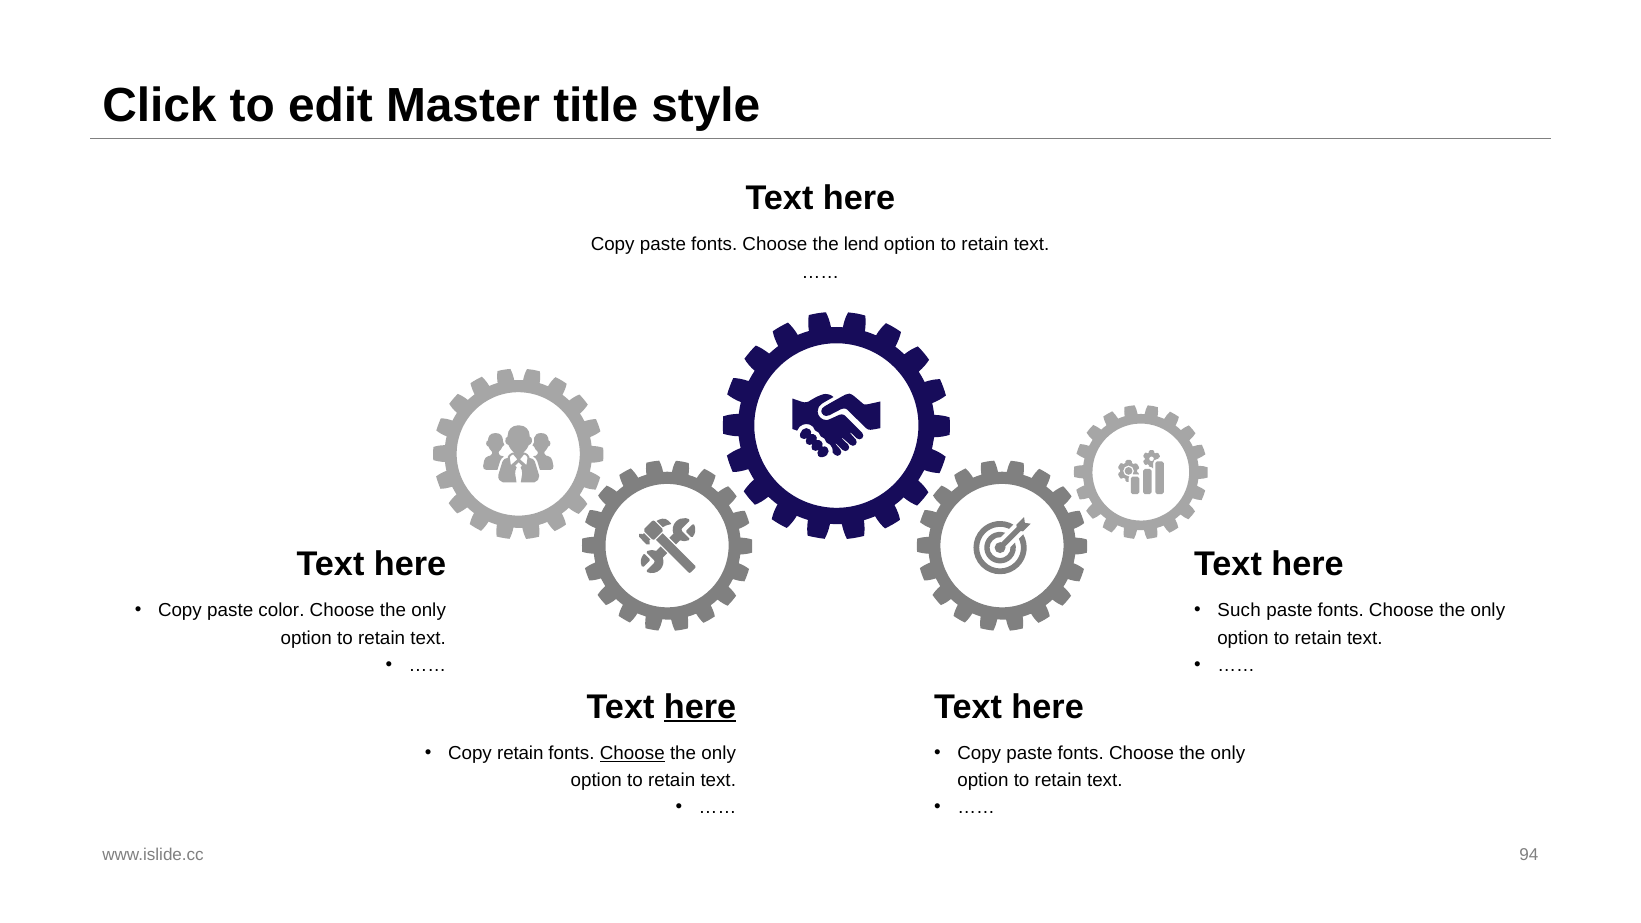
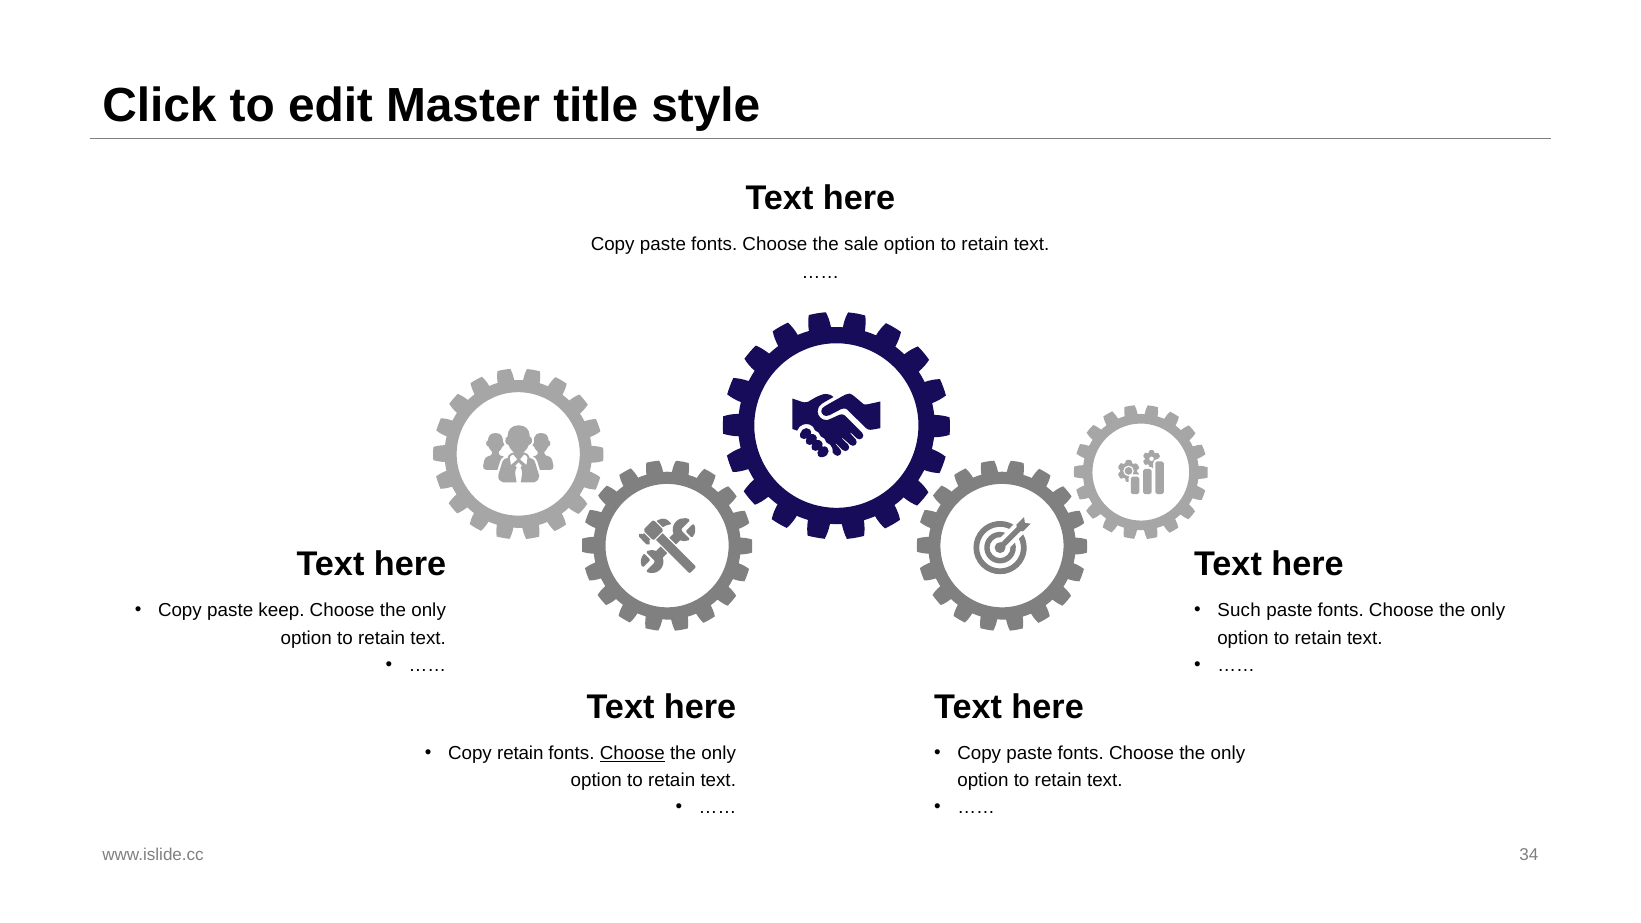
lend: lend -> sale (861, 245)
color: color -> keep (281, 611)
here underline: present -> none (700, 707)
94: 94 -> 34 (1529, 855)
